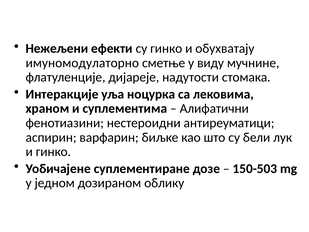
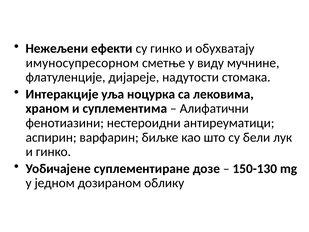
имуномодулаторно: имуномодулаторно -> имуносупресорном (82, 63)
150-503: 150-503 -> 150-130 (255, 168)
